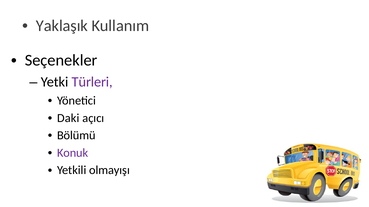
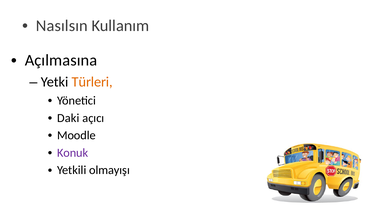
Yaklaşık: Yaklaşık -> Nasılsın (62, 26)
Seçenekler: Seçenekler -> Açılmasına (61, 60)
Türleri colour: purple -> orange (92, 82)
Bölümü: Bölümü -> Moodle (76, 136)
